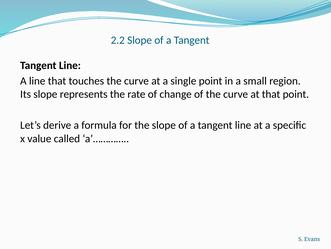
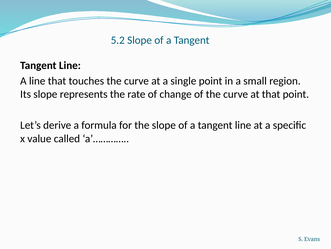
2.2: 2.2 -> 5.2 (118, 40)
